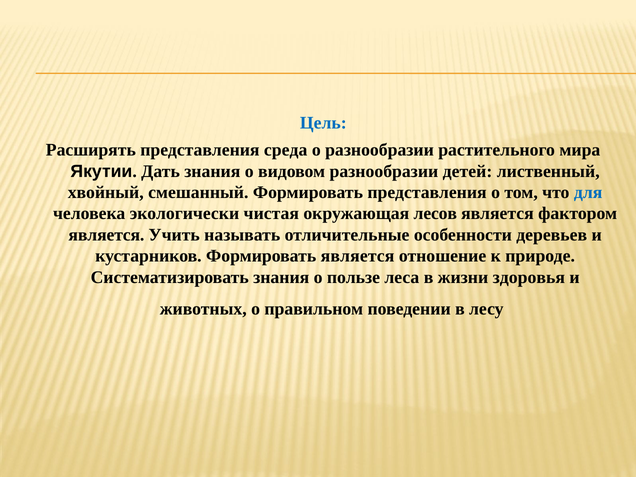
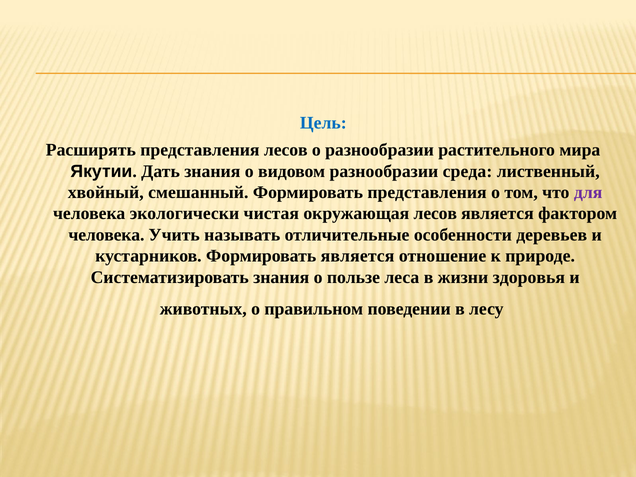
представления среда: среда -> лесов (286, 150)
детей: детей -> среда (467, 171)
для colour: blue -> purple (588, 192)
является: является -> человека (106, 235)
